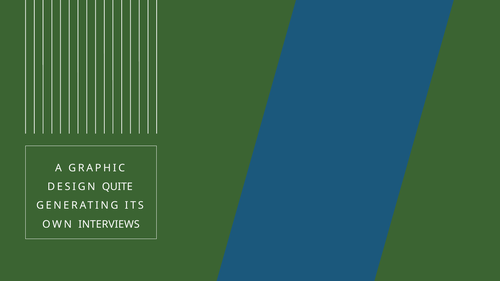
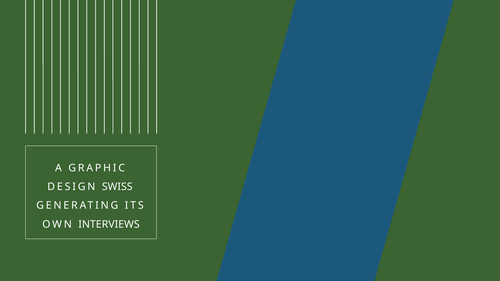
QUITE: QUITE -> SWISS (117, 187)
